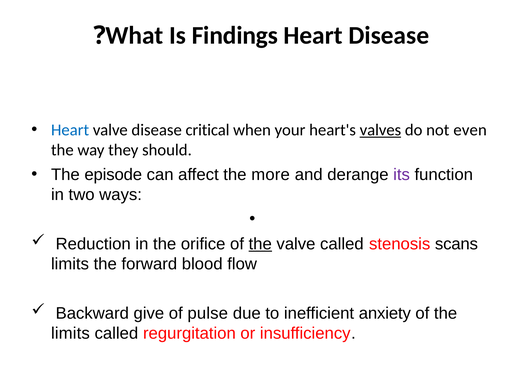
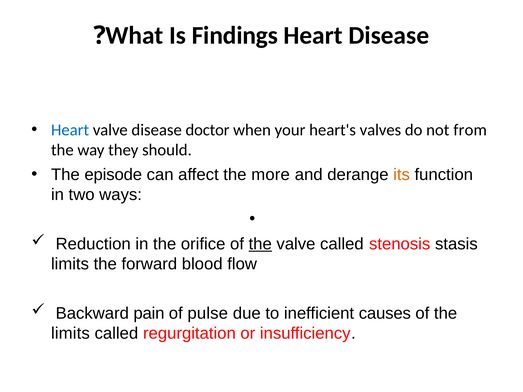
critical: critical -> doctor (208, 130)
valves underline: present -> none (380, 130)
even: even -> from (470, 130)
its colour: purple -> orange (402, 175)
scans: scans -> stasis (456, 244)
give: give -> pain (149, 314)
anxiety: anxiety -> causes (385, 314)
